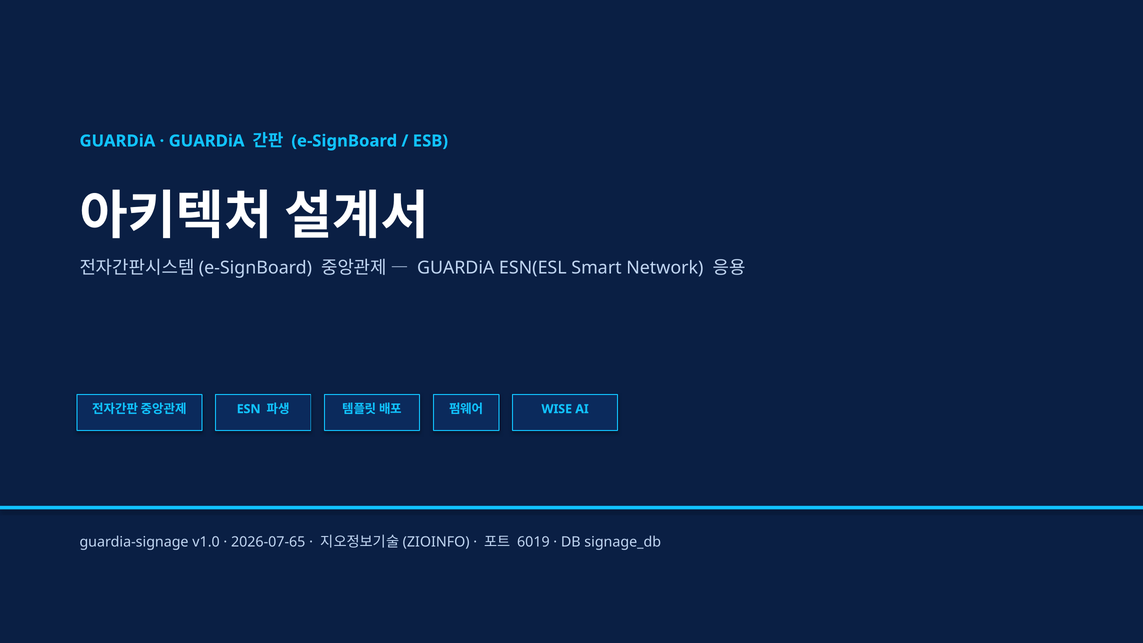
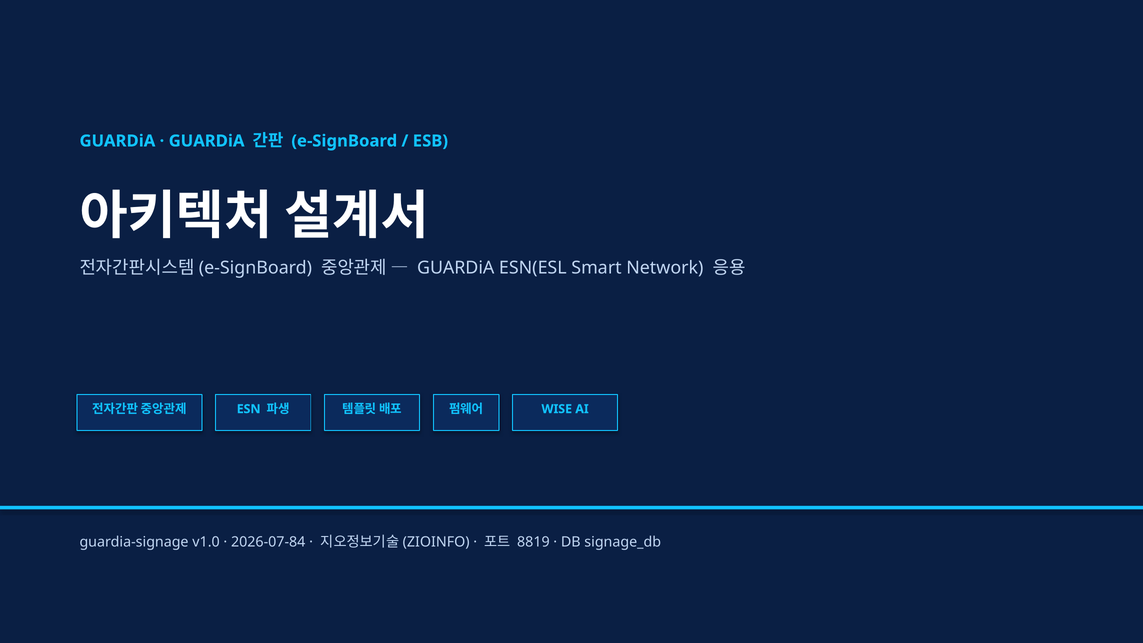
2026-07-65: 2026-07-65 -> 2026-07-84 (268, 542)
6019: 6019 -> 8819 (533, 542)
